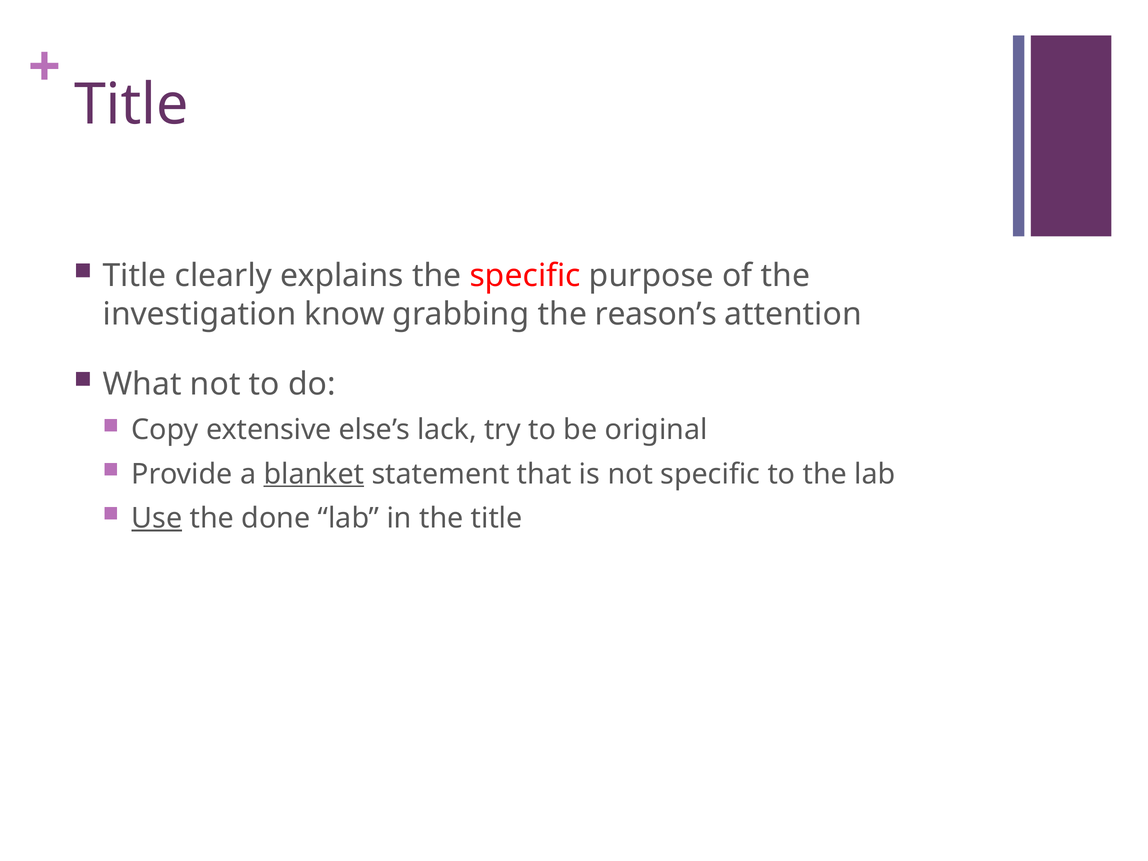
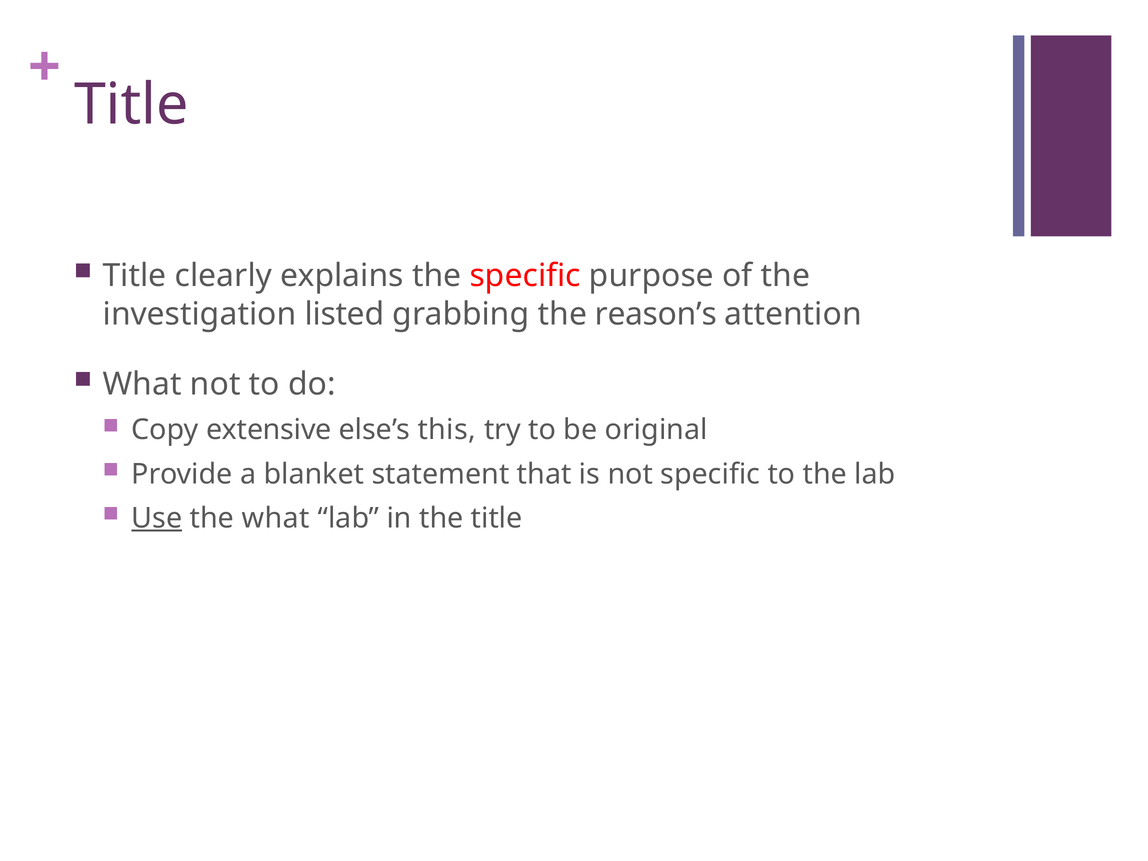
know: know -> listed (345, 314)
lack: lack -> this (447, 430)
blanket underline: present -> none (314, 474)
the done: done -> what (276, 518)
